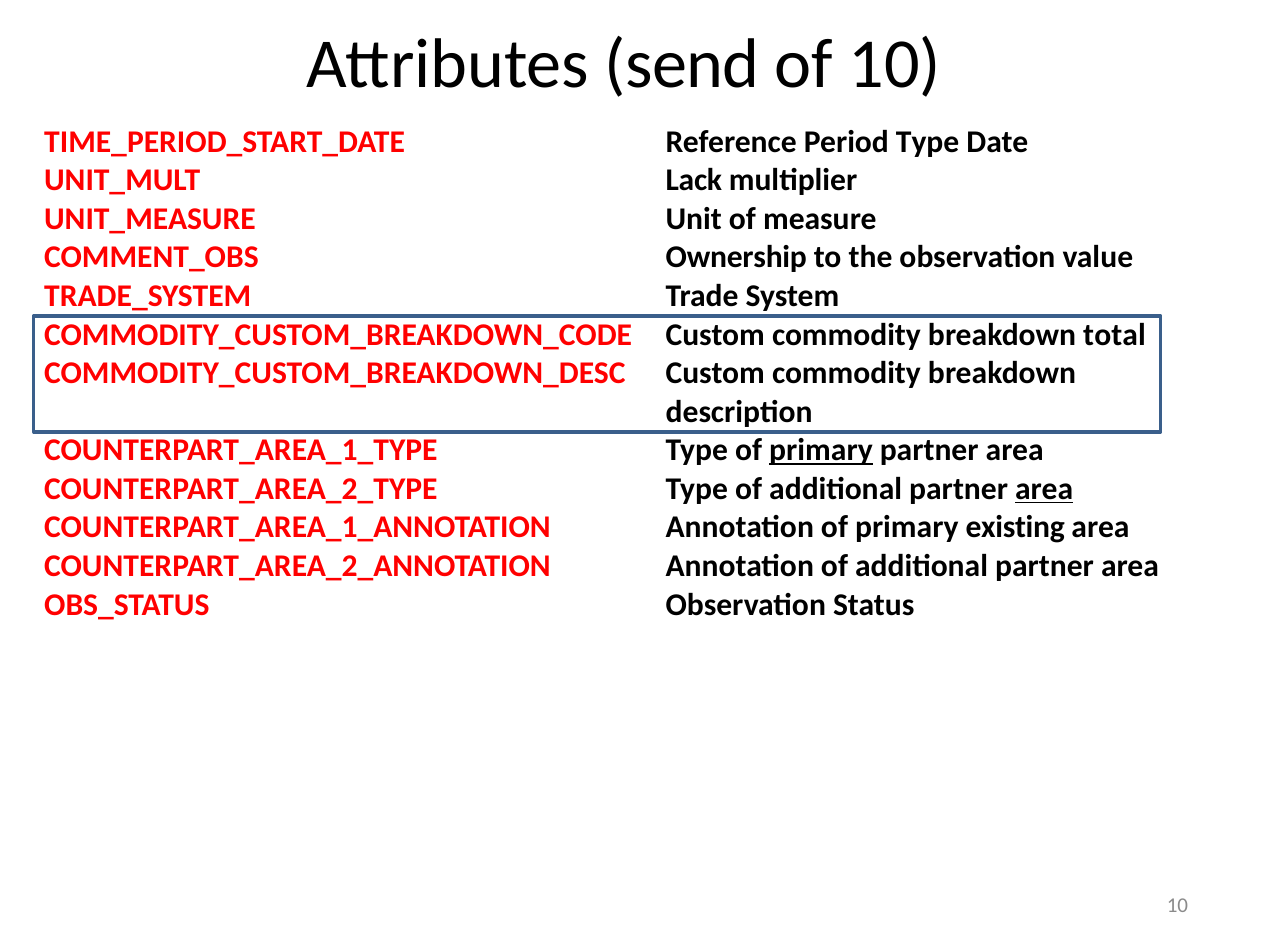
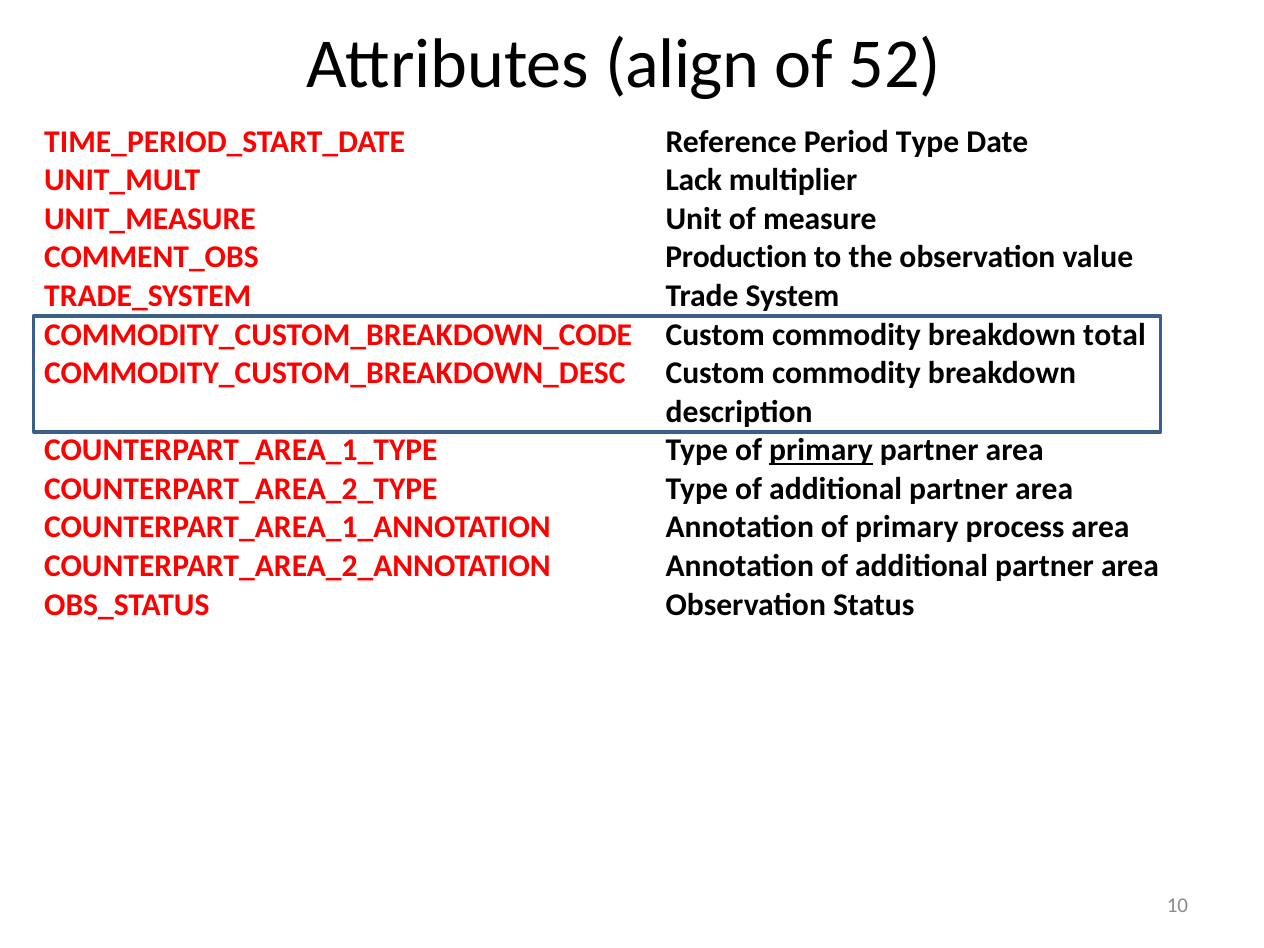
send: send -> align (682, 65)
of 10: 10 -> 52 (895, 65)
Ownership: Ownership -> Production (736, 258)
area underline: present -> none (1044, 489)
existing: existing -> process (1015, 528)
